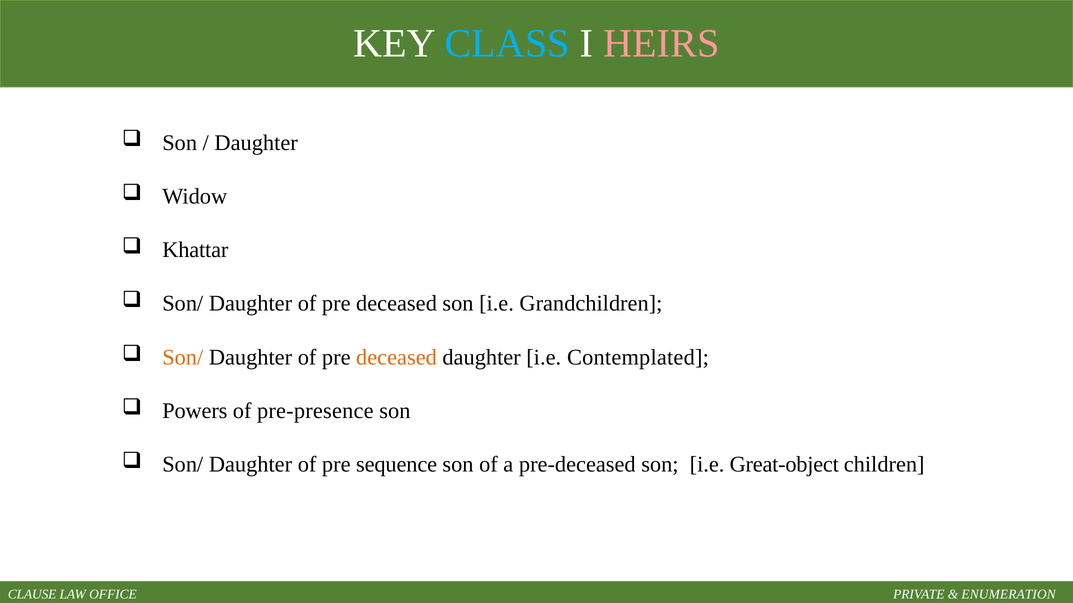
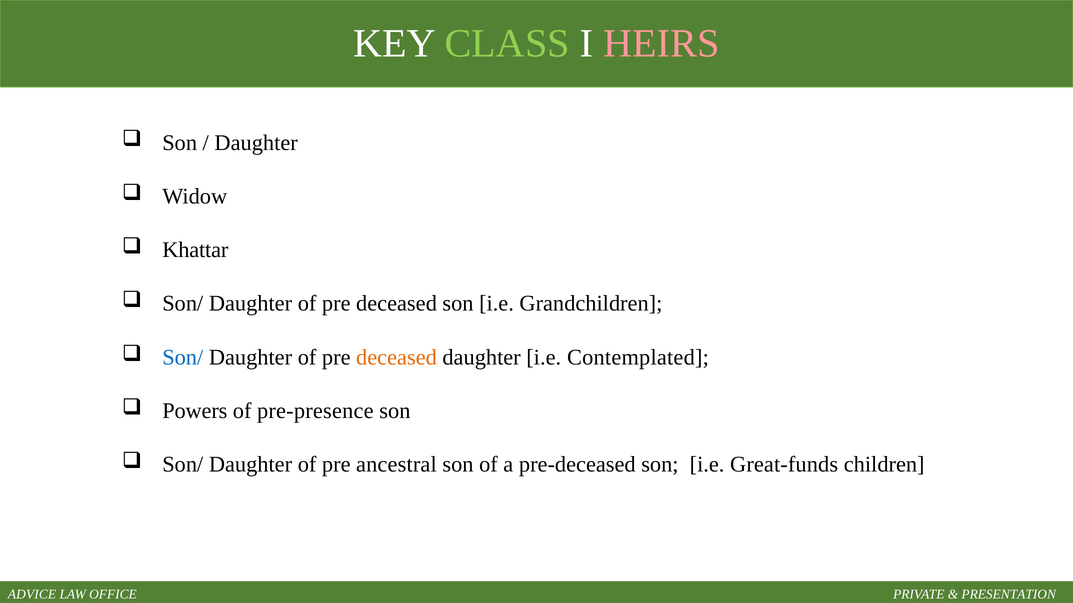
CLASS colour: light blue -> light green (507, 43)
Son/ colour: orange -> blue (183, 358)
sequence: sequence -> ancestral (396, 465)
Great-object: Great-object -> Great-funds (784, 465)
CLAUSE: CLAUSE -> ADVICE (32, 595)
ENUMERATION: ENUMERATION -> PRESENTATION (1009, 595)
